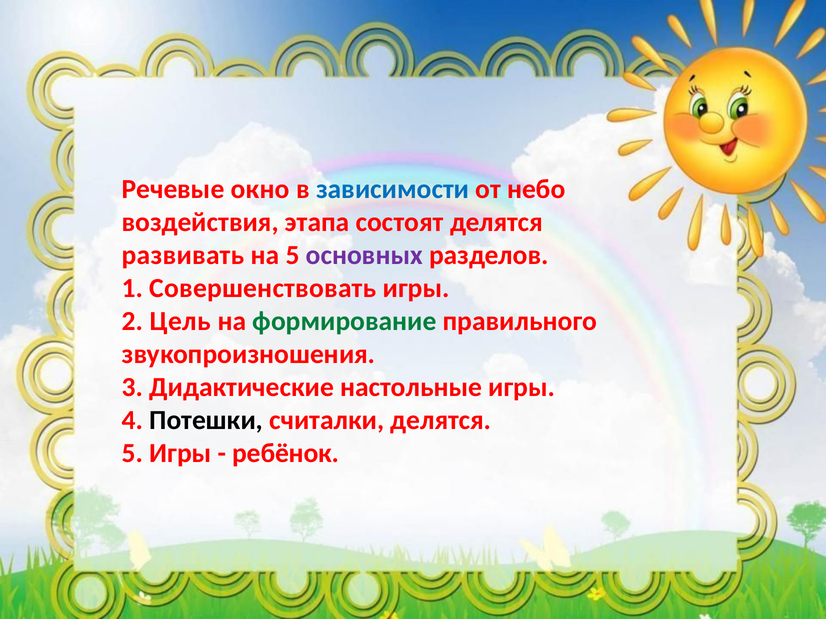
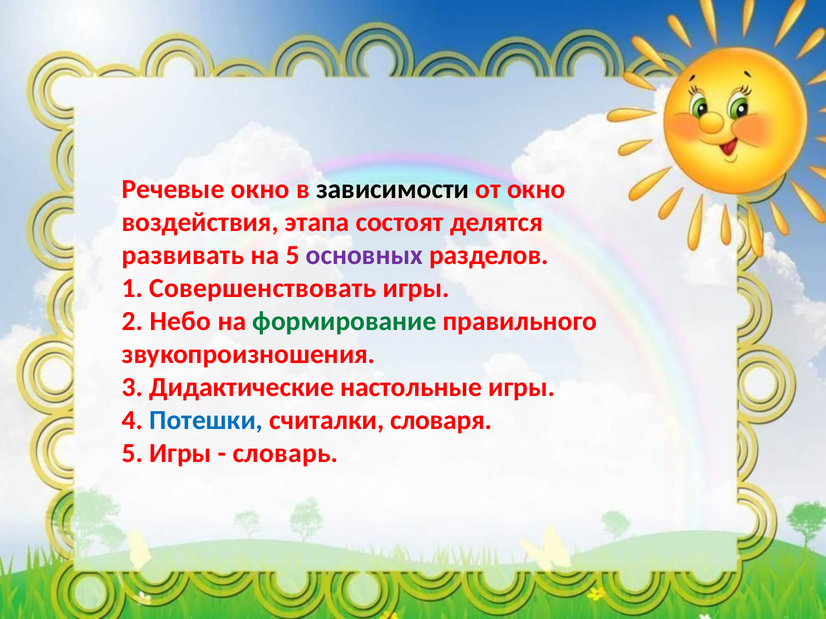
зависимости colour: blue -> black (393, 189)
от небо: небо -> окно (536, 189)
Цель: Цель -> Небо (180, 321)
Потешки colour: black -> blue (206, 420)
считалки делятся: делятся -> словаря (441, 420)
ребёнок: ребёнок -> словарь (285, 453)
